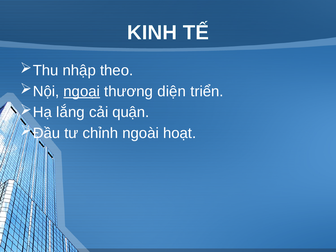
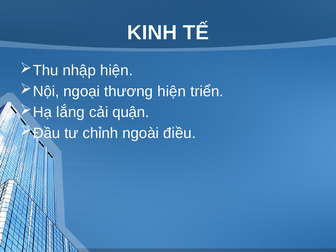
nhập theo: theo -> hiện (117, 70)
ngoại underline: present -> none (82, 91)
thương diện: diện -> hiện (172, 91)
hoạt: hoạt -> điều (180, 133)
